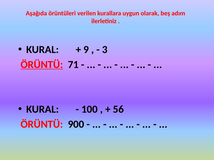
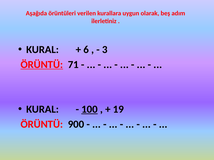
9: 9 -> 6 (86, 50)
100 underline: none -> present (90, 110)
56: 56 -> 19 (118, 110)
